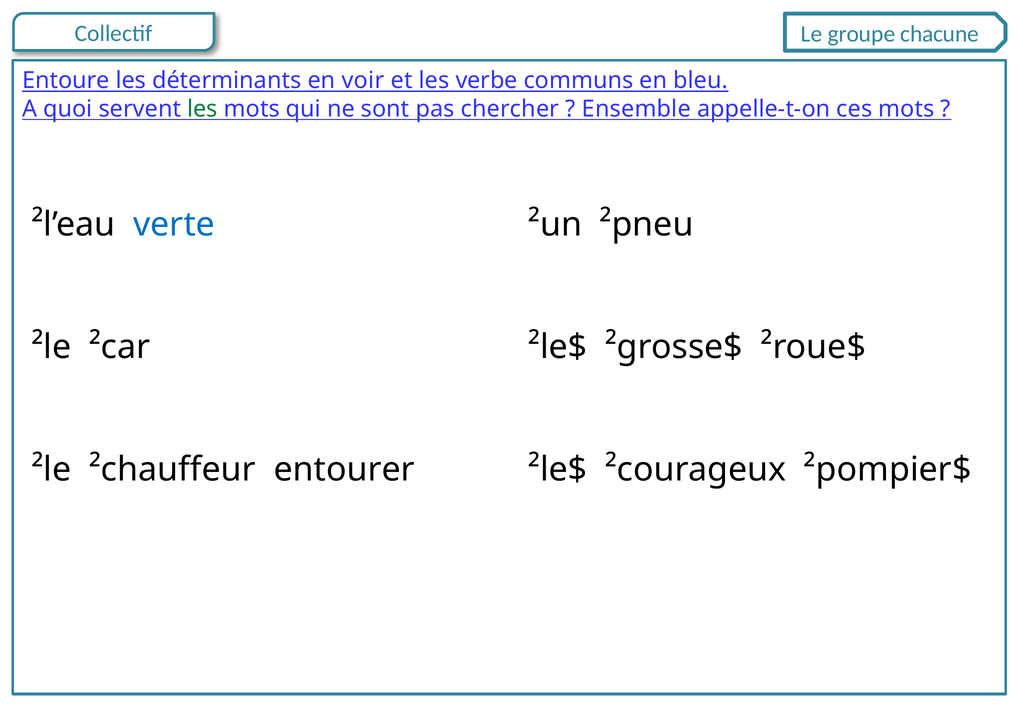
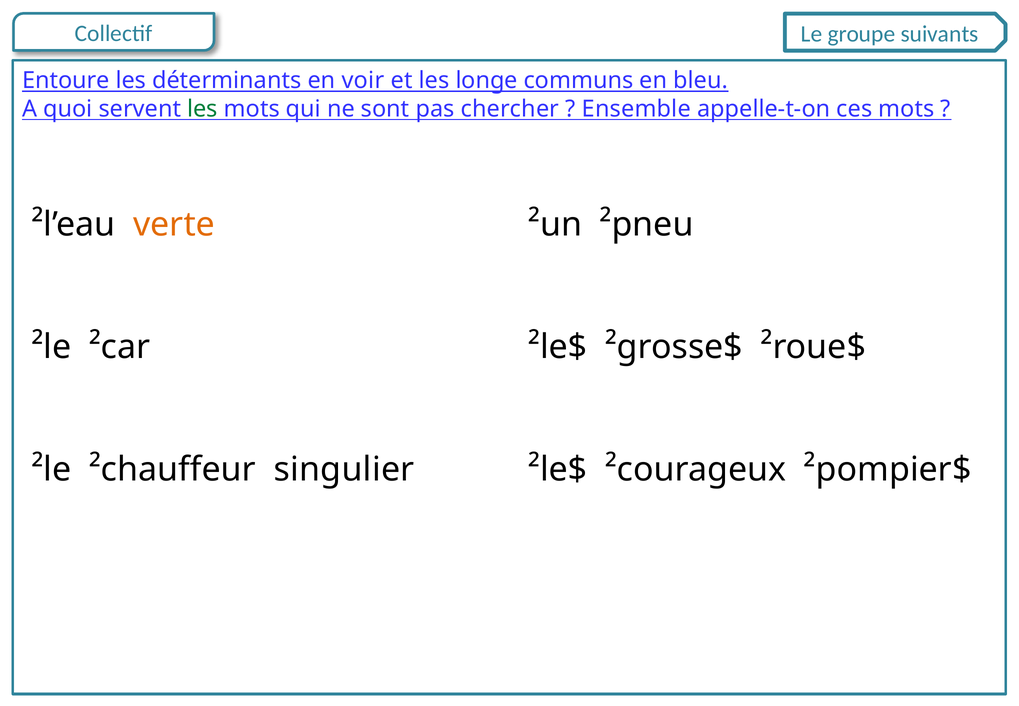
chacune: chacune -> suivants (940, 34)
verbe: verbe -> longe (487, 81)
verte colour: blue -> orange (174, 225)
entourer: entourer -> singulier (344, 469)
